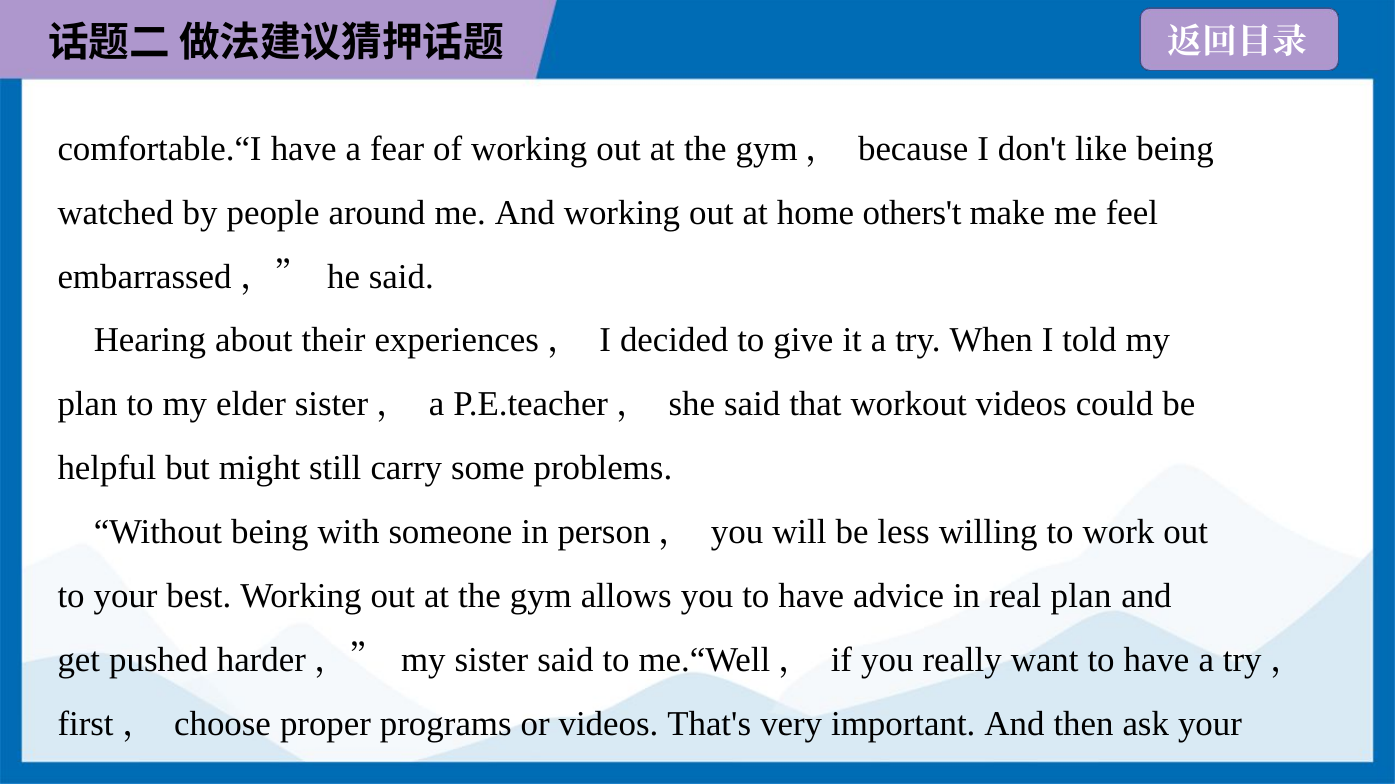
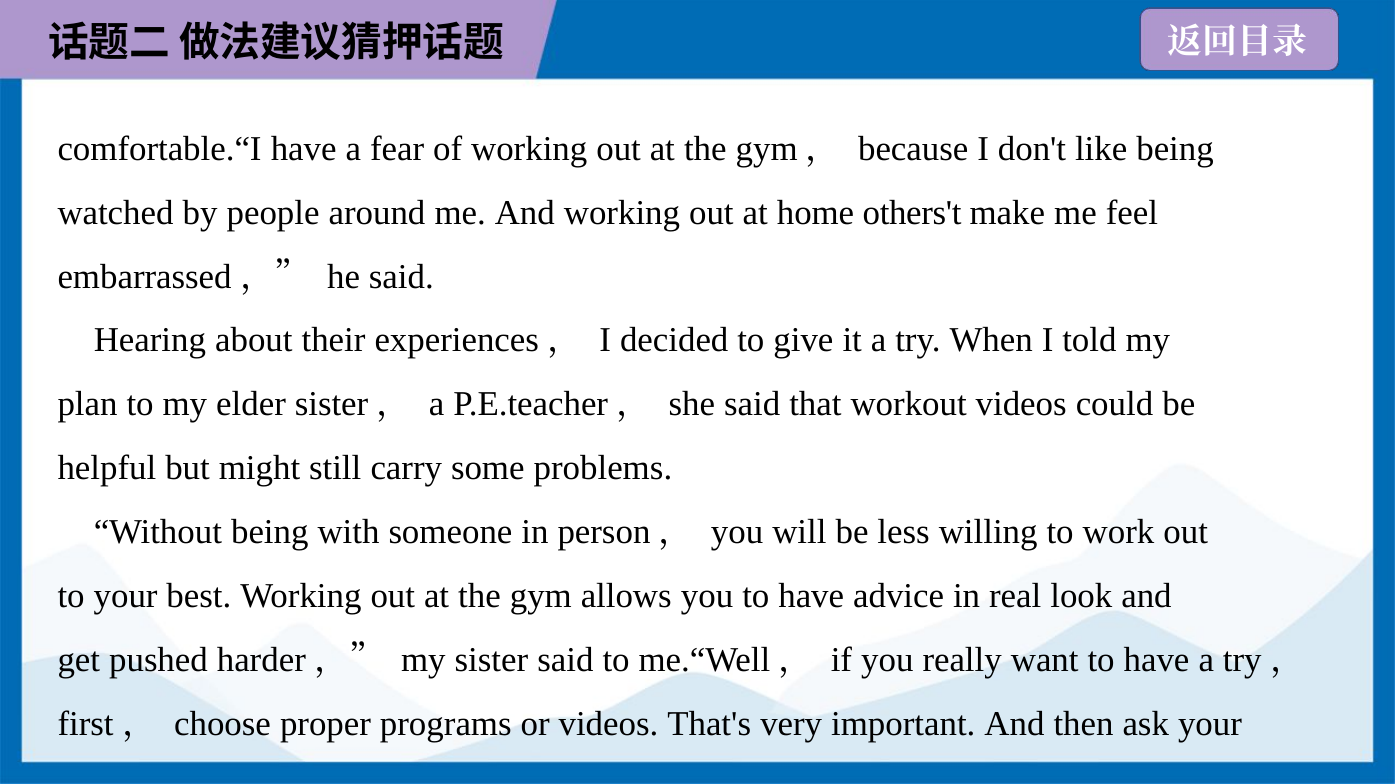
real plan: plan -> look (1081, 596)
